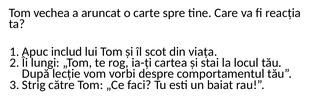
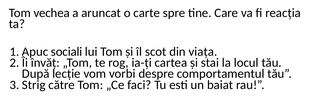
includ: includ -> sociali (67, 52)
lungi: lungi -> învăț (45, 63)
